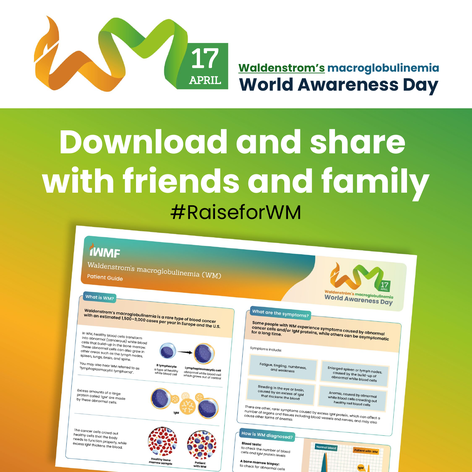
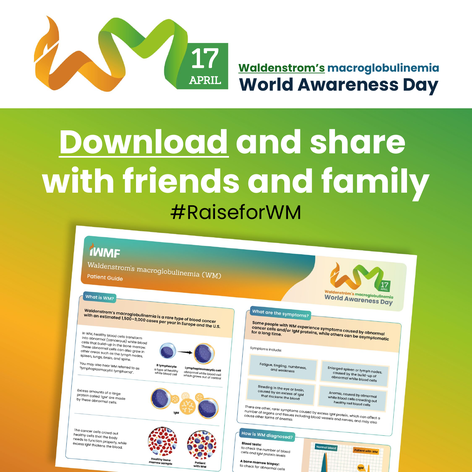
Download underline: none -> present (144, 143)
